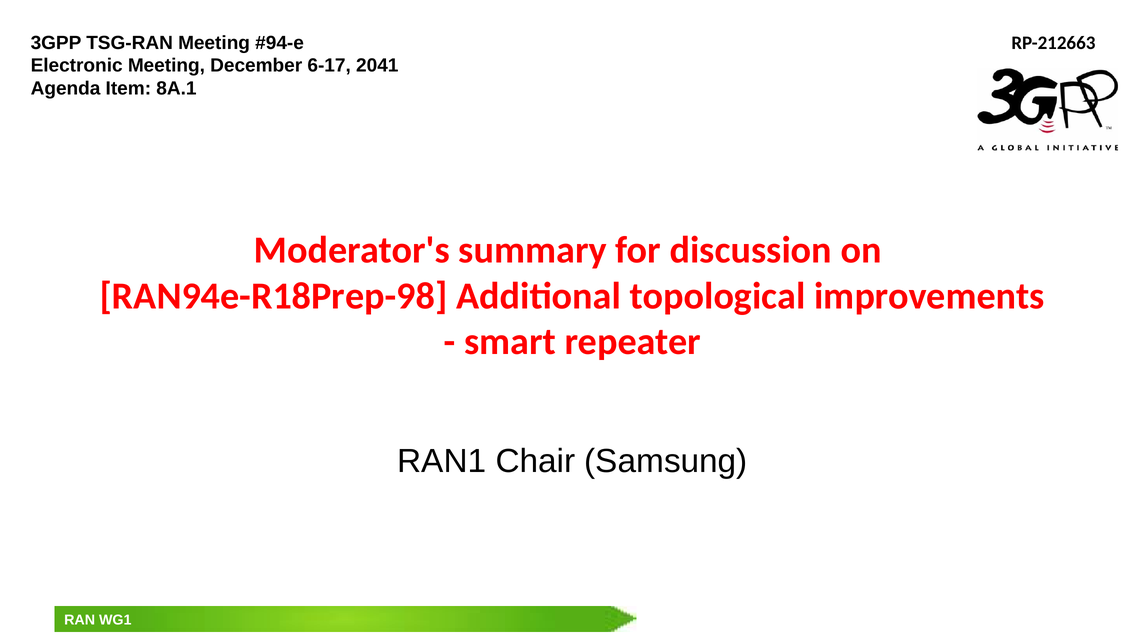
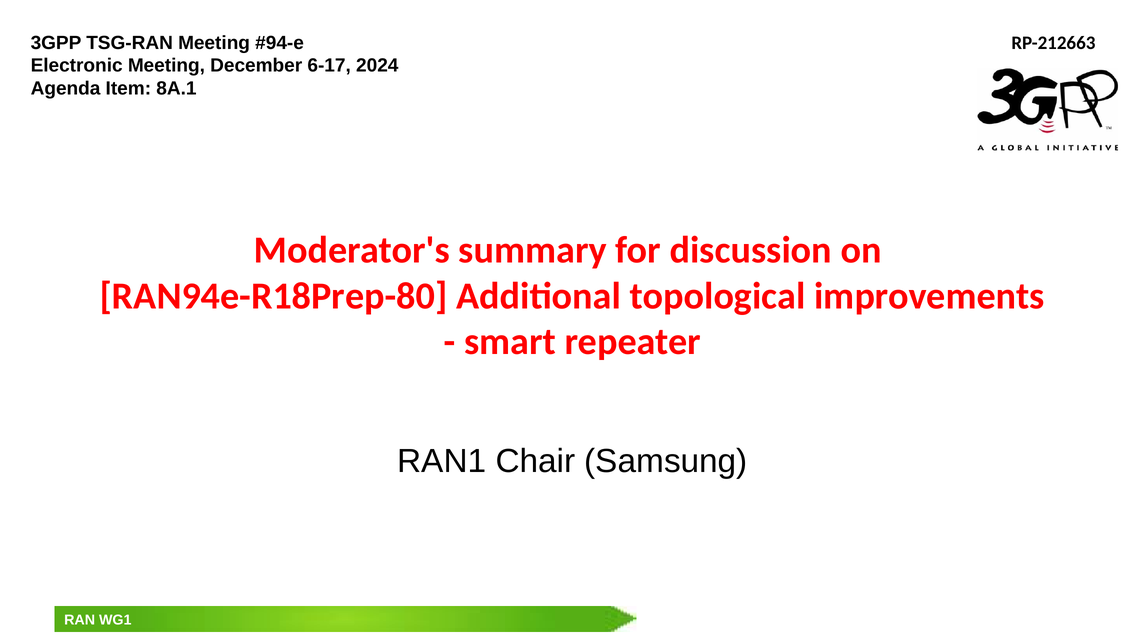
2041: 2041 -> 2024 (377, 66)
RAN94e-R18Prep-98: RAN94e-R18Prep-98 -> RAN94e-R18Prep-80 (273, 296)
